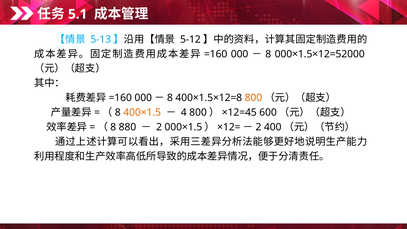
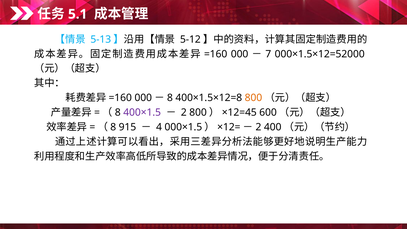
8: 8 -> 7 (268, 54)
400×1.5 colour: orange -> purple (142, 113)
4: 4 -> 2 (184, 113)
880: 880 -> 915 (127, 127)
2: 2 -> 4 (159, 127)
